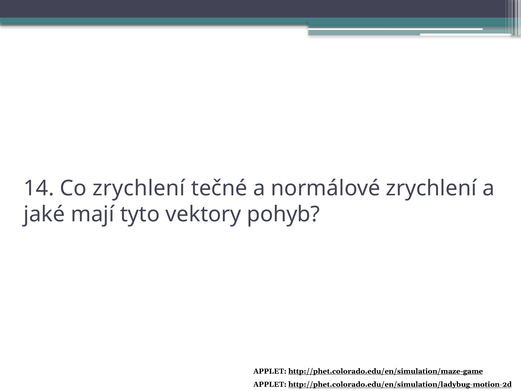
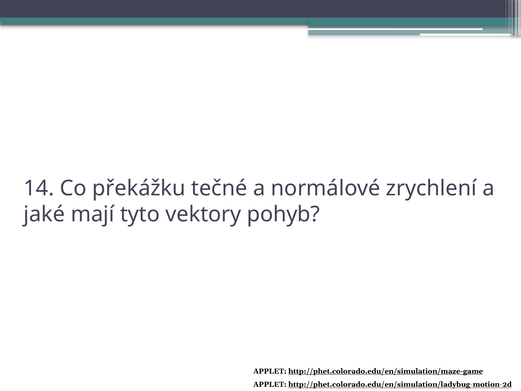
Co zrychlení: zrychlení -> překážku (139, 188)
